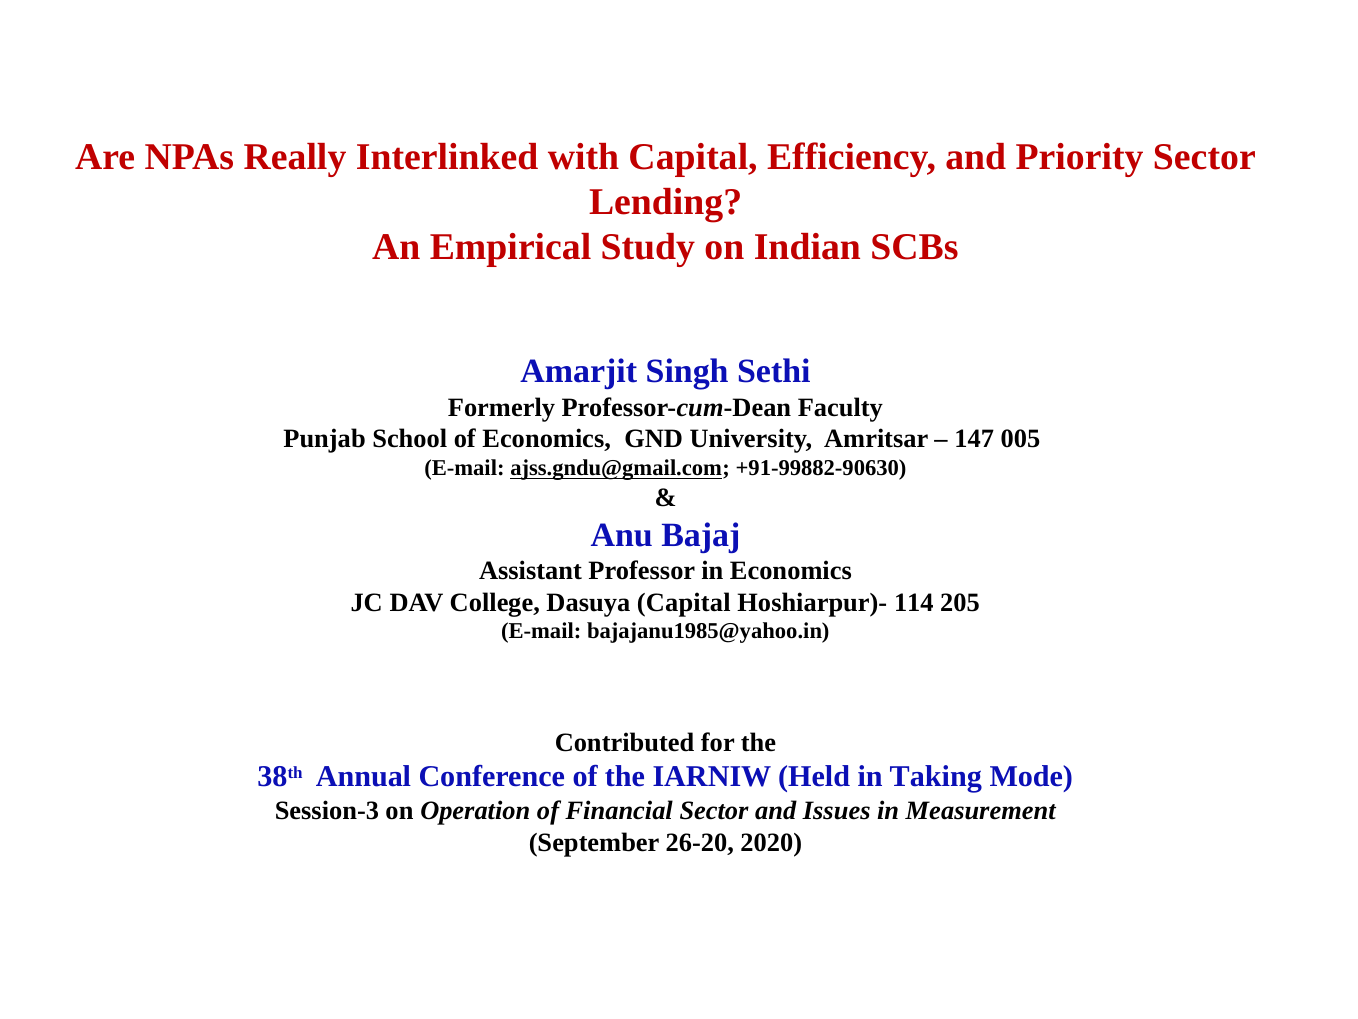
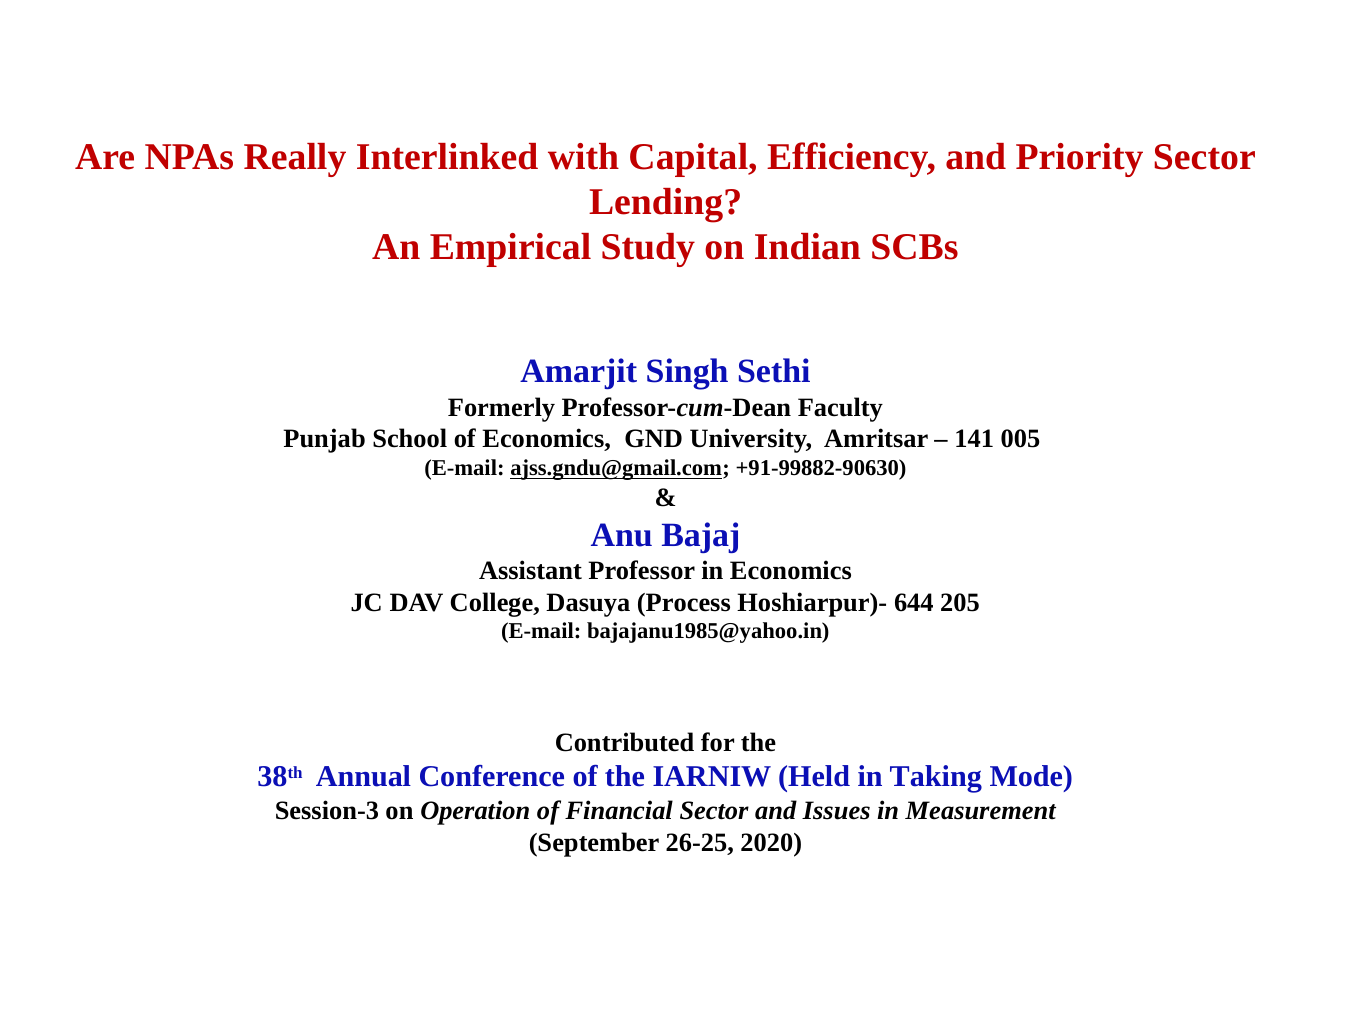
147: 147 -> 141 (974, 439)
Dasuya Capital: Capital -> Process (684, 602)
114: 114 -> 644 (914, 602)
26-20: 26-20 -> 26-25 (700, 842)
